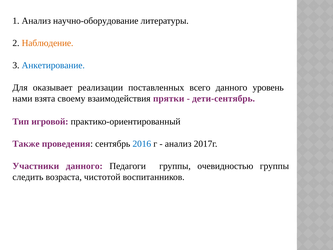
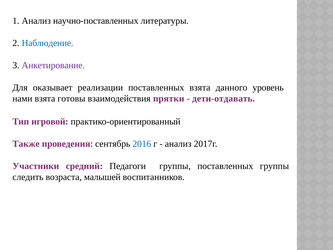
научно-оборудование: научно-оборудование -> научно-поставленных (96, 21)
Наблюдение colour: orange -> blue (48, 43)
Анкетирование colour: blue -> purple (53, 65)
поставленных всего: всего -> взята (200, 87)
своему: своему -> готовы (71, 99)
дети-сентябрь: дети-сентябрь -> дети-отдавать (224, 99)
Участники данного: данного -> средний (84, 166)
группы очевидностью: очевидностью -> поставленных (225, 166)
чистотой: чистотой -> малышей (102, 177)
